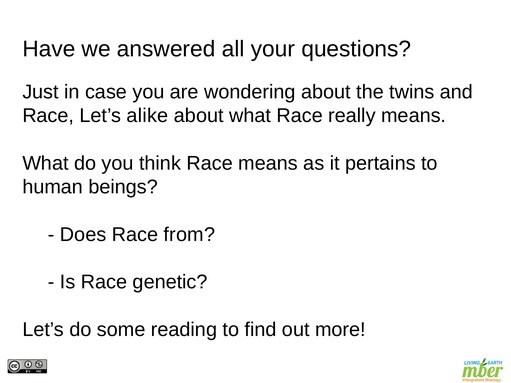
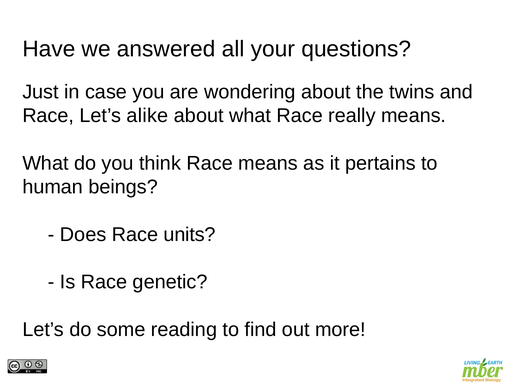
from: from -> units (190, 235)
